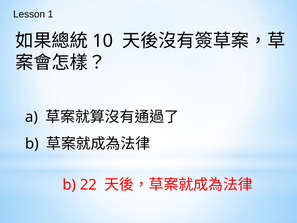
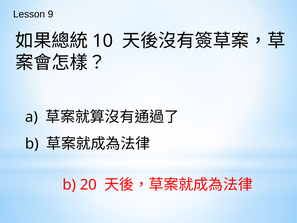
1: 1 -> 9 (50, 14)
22: 22 -> 20 (88, 185)
